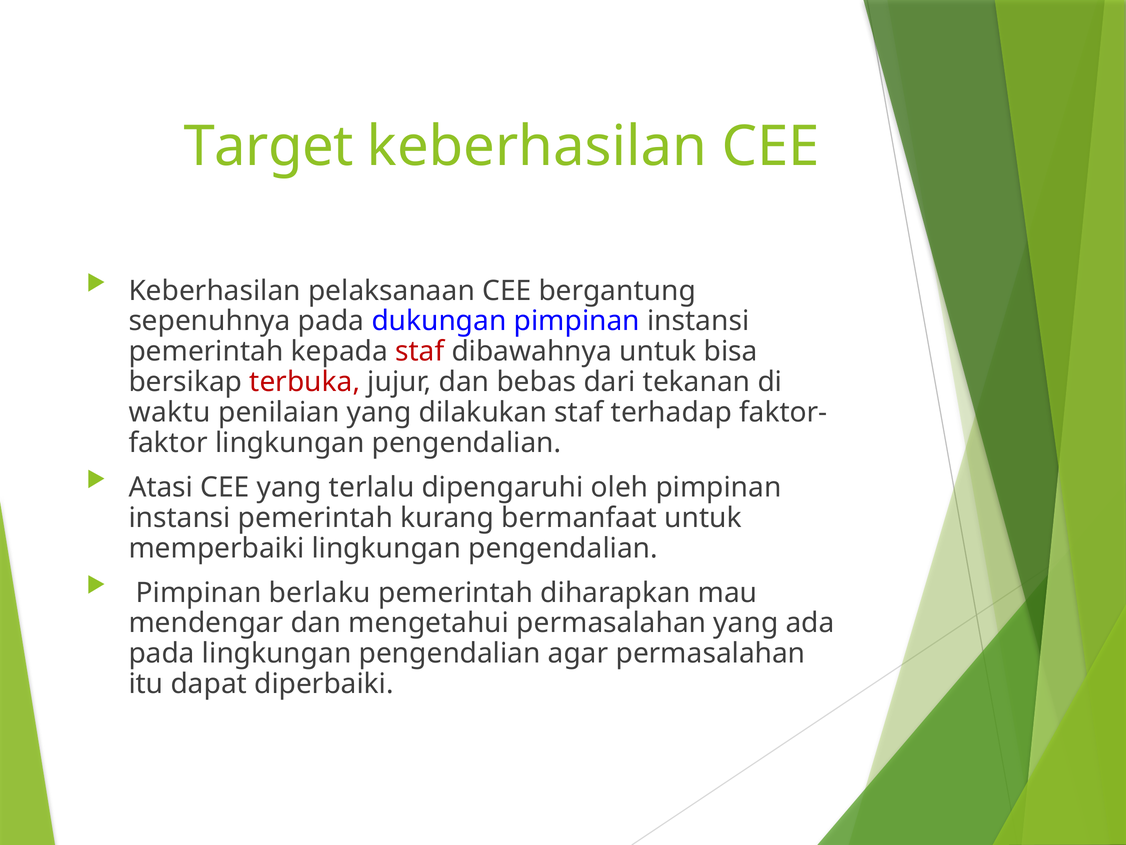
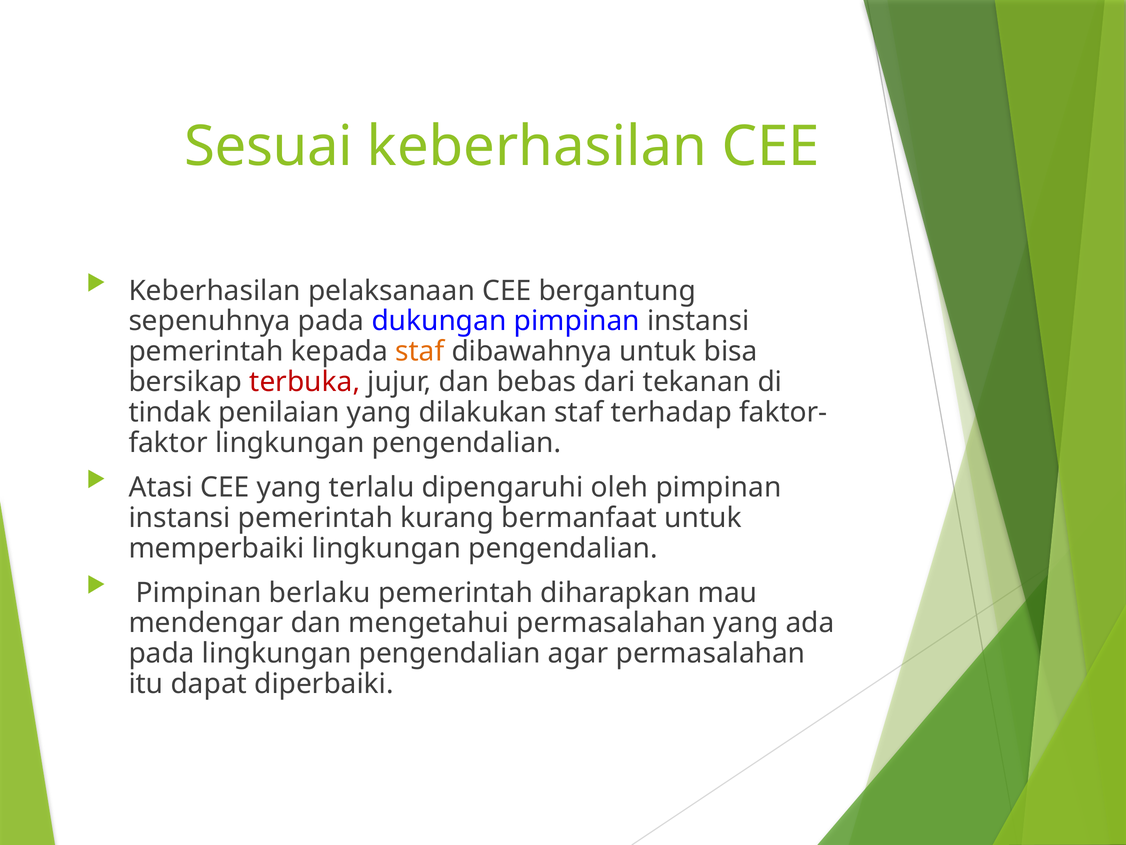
Target: Target -> Sesuai (269, 146)
staf colour: red -> orange (420, 351)
waktu: waktu -> tindak (170, 412)
